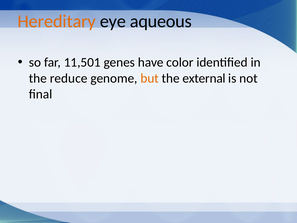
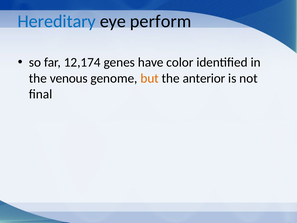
Hereditary colour: orange -> blue (57, 21)
aqueous: aqueous -> perform (161, 21)
11,501: 11,501 -> 12,174 (82, 62)
reduce: reduce -> venous (69, 78)
external: external -> anterior (204, 78)
